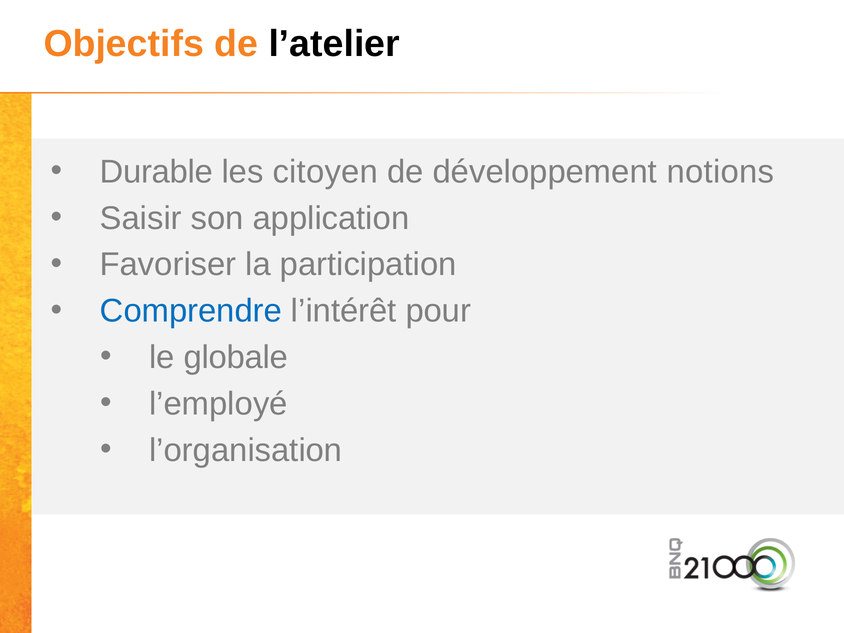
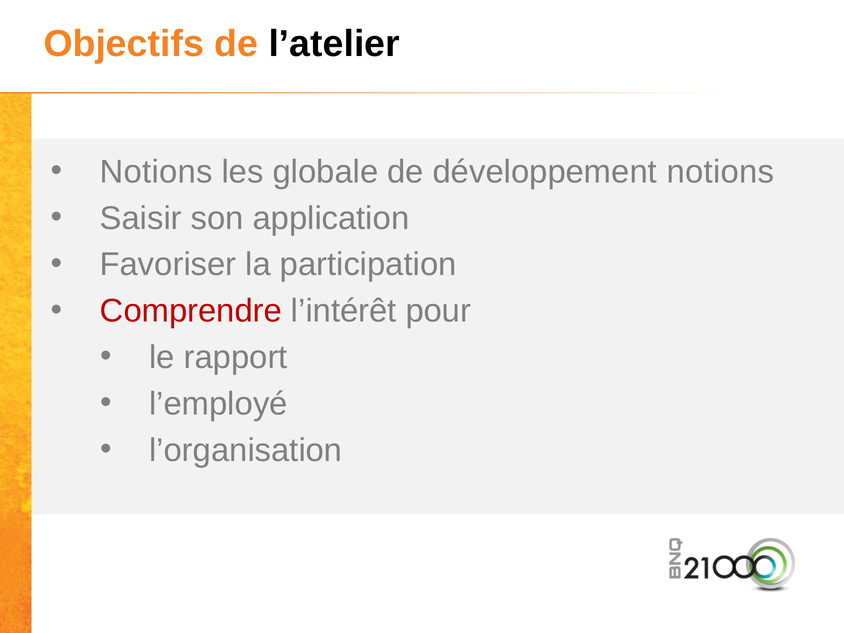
Durable: Durable -> Notions (156, 172)
citoyen: citoyen -> globale (326, 172)
Comprendre colour: blue -> red (191, 311)
globale: globale -> rapport (236, 357)
